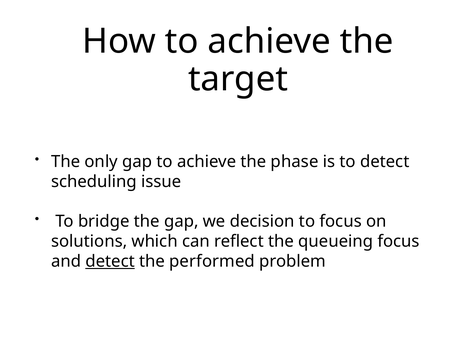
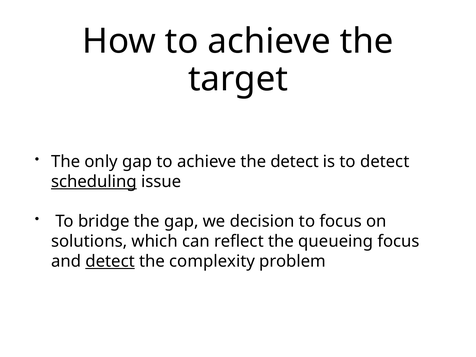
the phase: phase -> detect (295, 162)
scheduling underline: none -> present (94, 182)
performed: performed -> complexity (212, 261)
